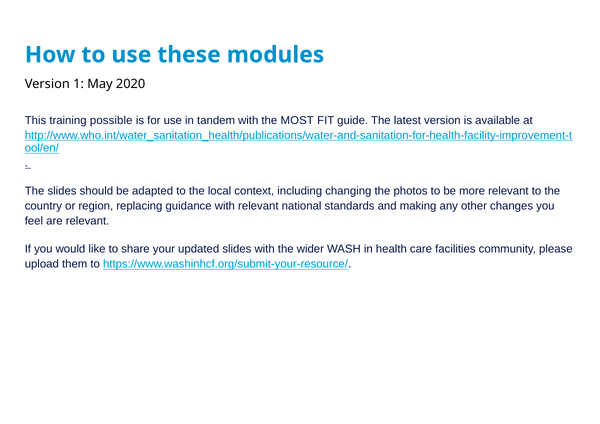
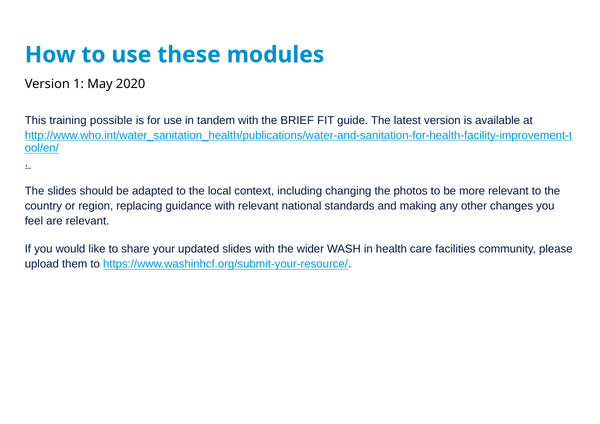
MOST: MOST -> BRIEF (297, 120)
